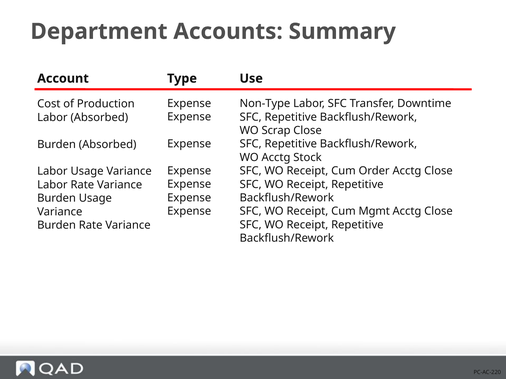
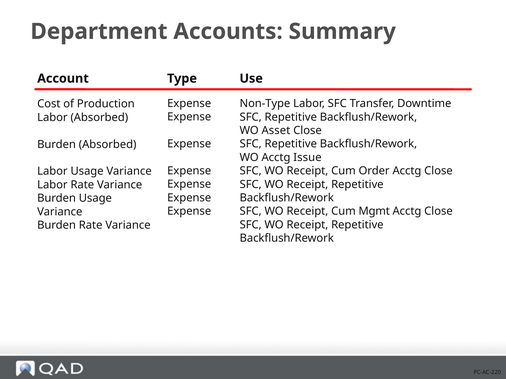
Scrap: Scrap -> Asset (276, 131)
Stock: Stock -> Issue (307, 158)
